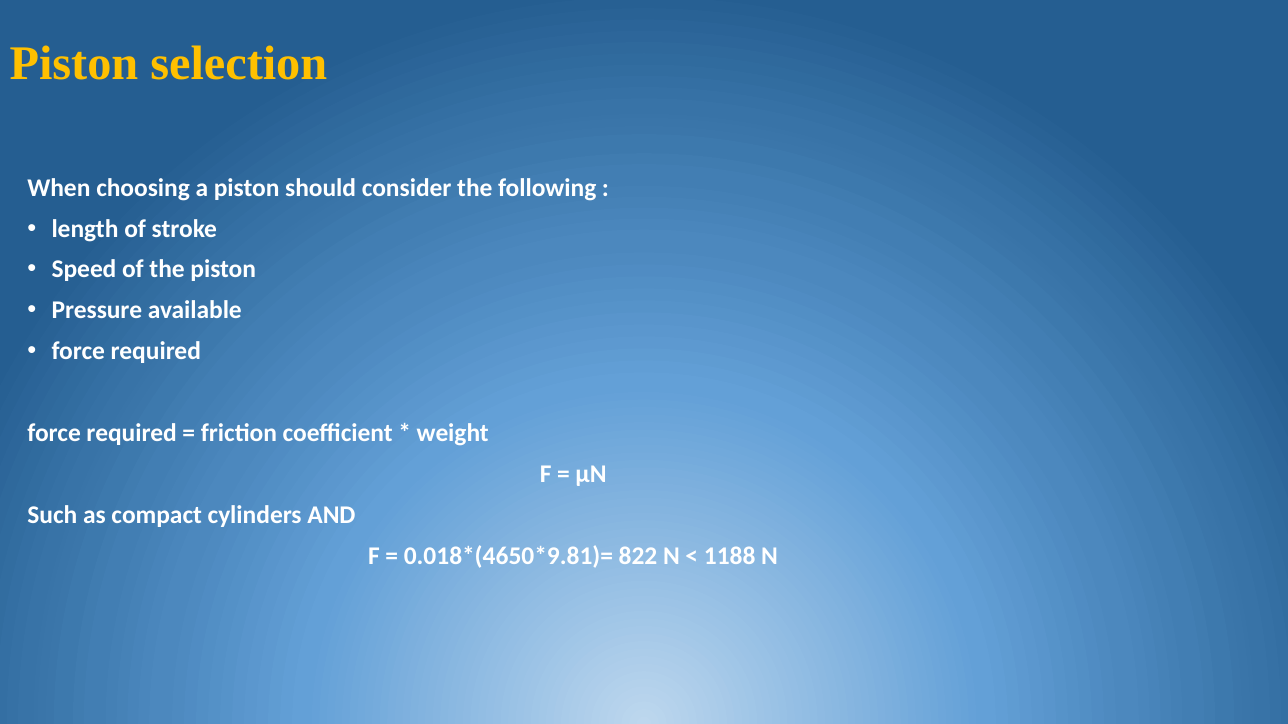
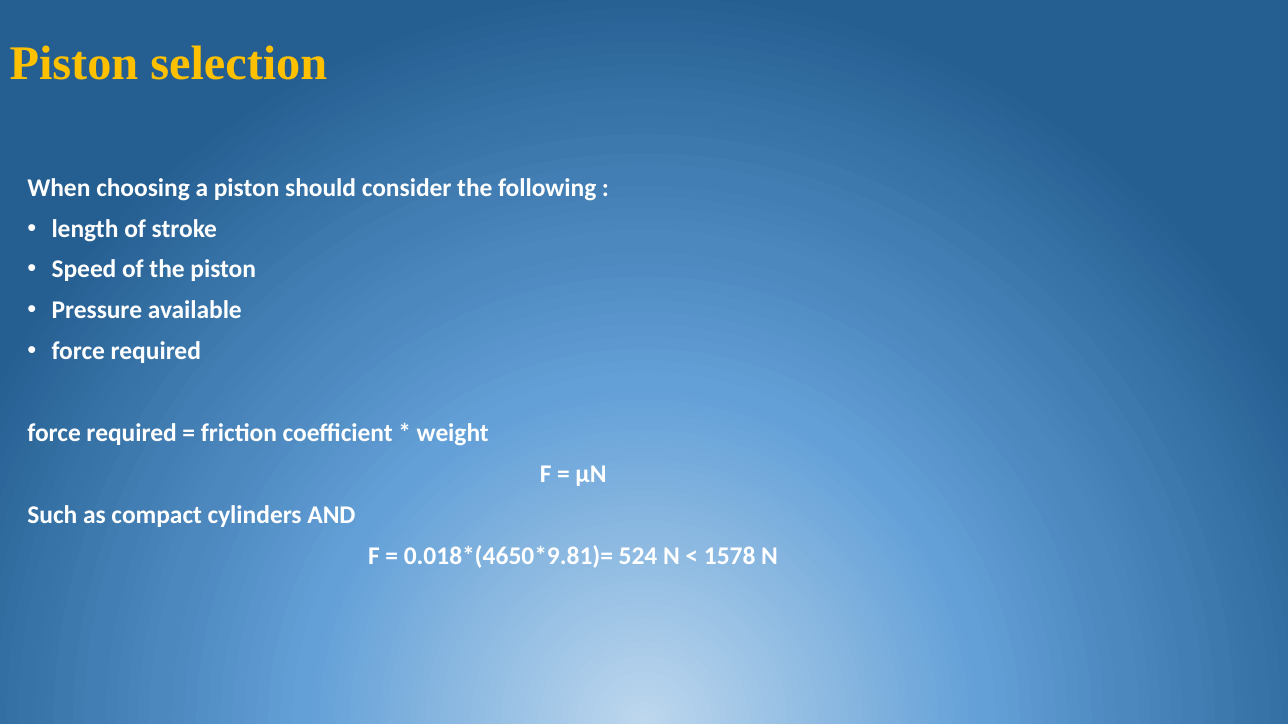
822: 822 -> 524 (638, 556)
1188: 1188 -> 1578 (730, 556)
